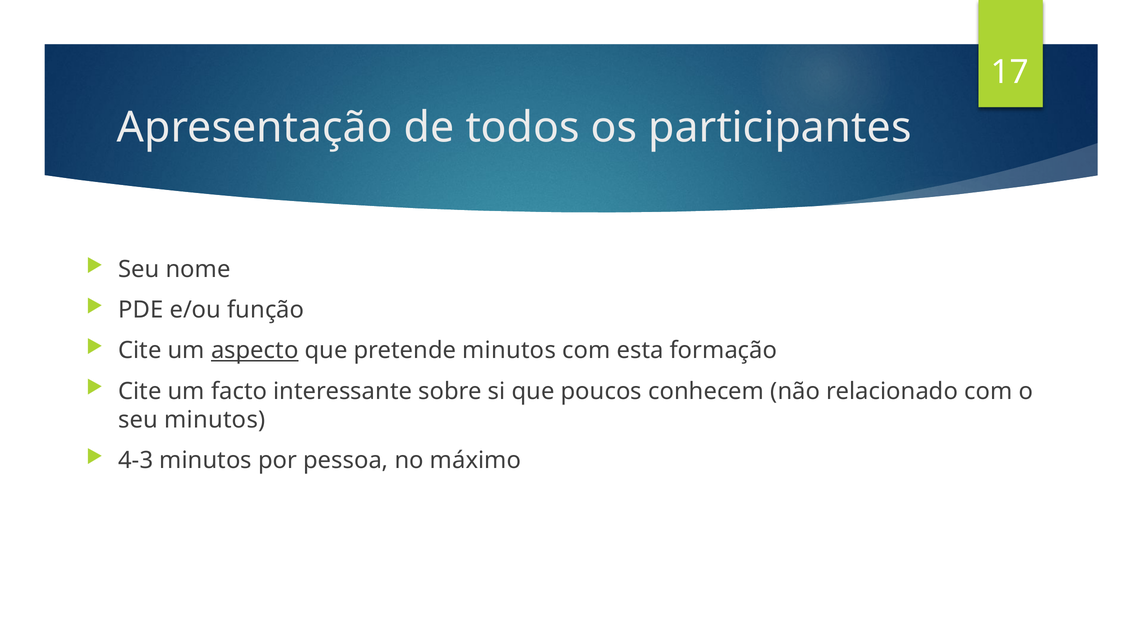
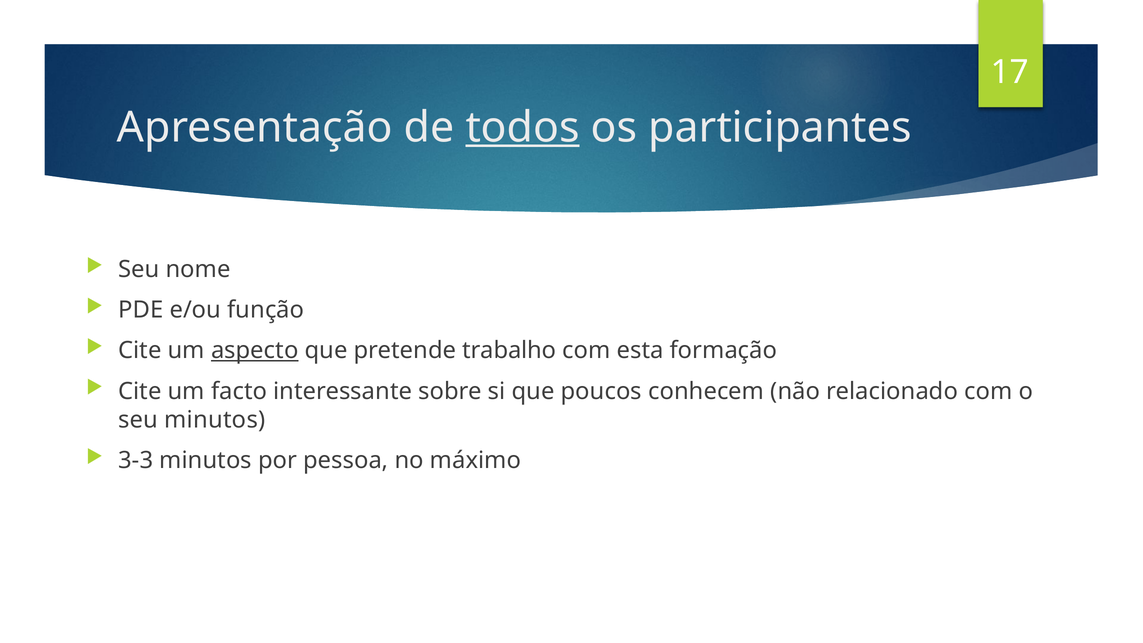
todos underline: none -> present (523, 127)
pretende minutos: minutos -> trabalho (509, 351)
4-3: 4-3 -> 3-3 (136, 460)
